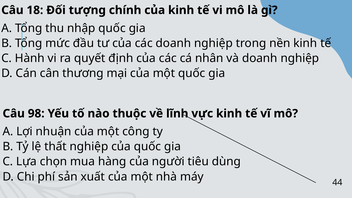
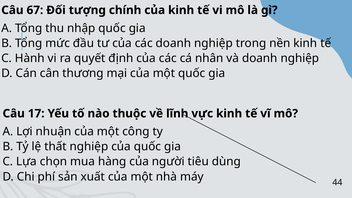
18: 18 -> 67 (35, 10)
98: 98 -> 17 (36, 114)
